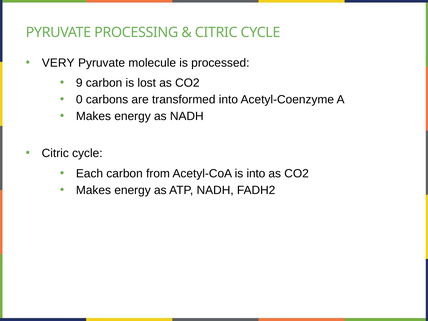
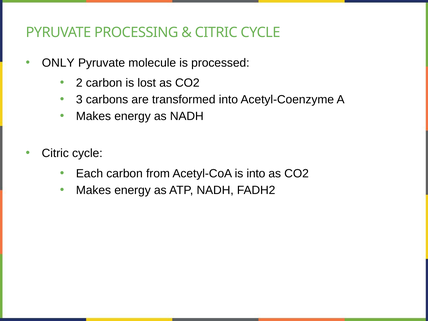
VERY: VERY -> ONLY (58, 63)
9: 9 -> 2 (79, 83)
0: 0 -> 3 (79, 100)
